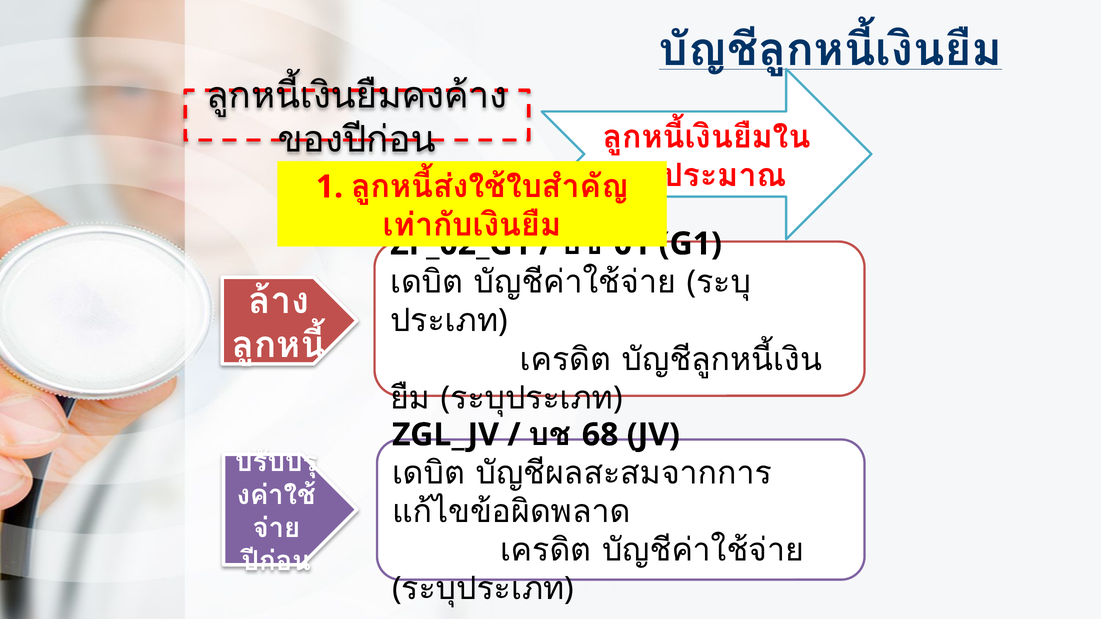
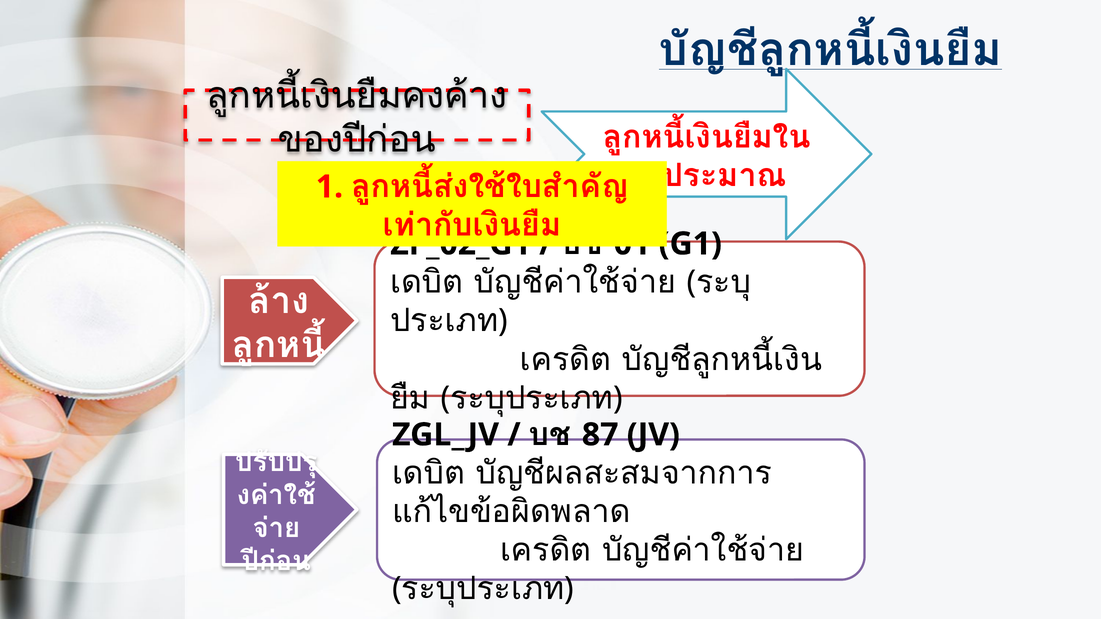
68: 68 -> 87 (600, 435)
